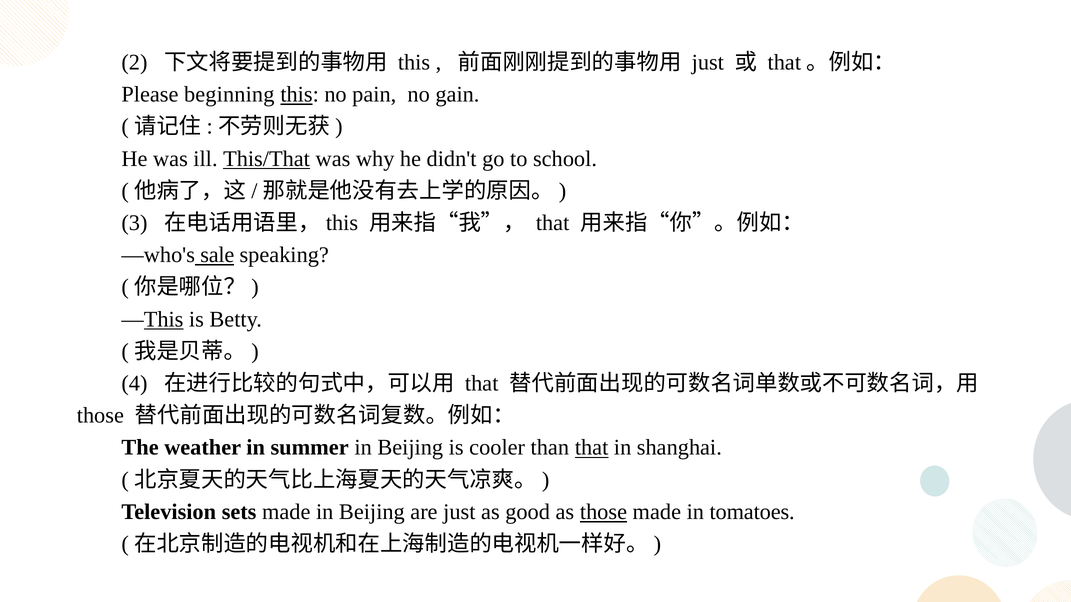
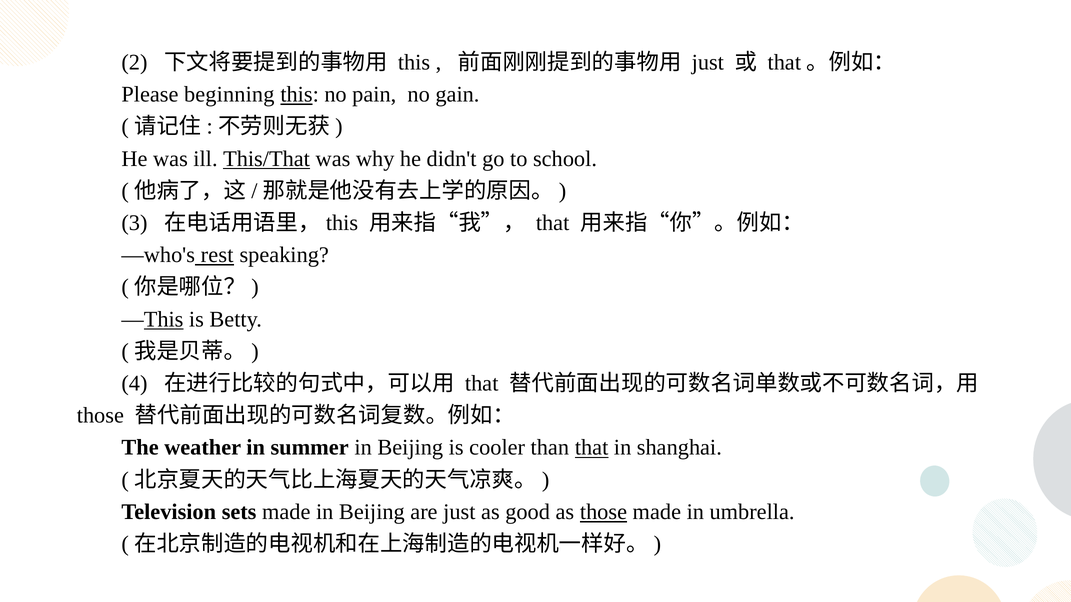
sale: sale -> rest (217, 255)
tomatoes: tomatoes -> umbrella (752, 512)
